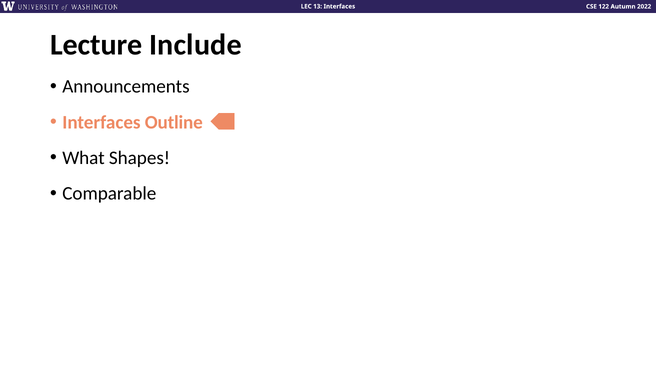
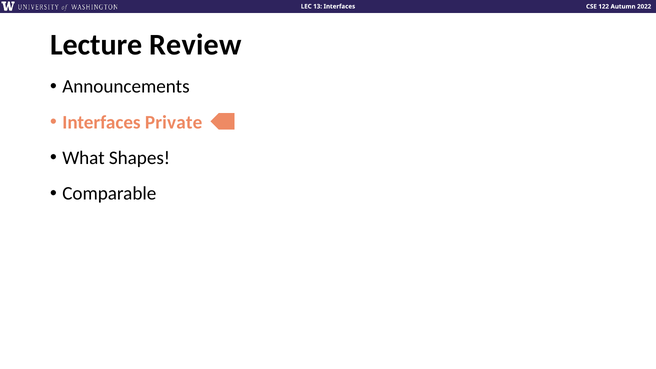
Include: Include -> Review (195, 45)
Outline: Outline -> Private (174, 122)
